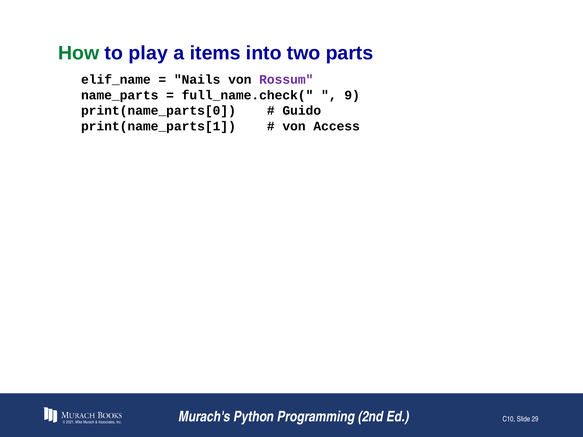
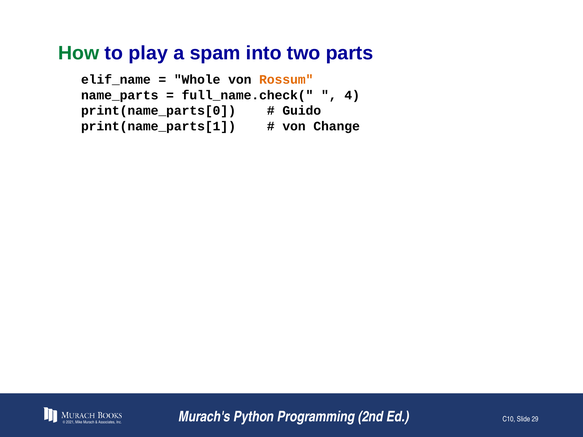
items: items -> spam (215, 53)
Nails: Nails -> Whole (197, 80)
Rossum colour: purple -> orange (286, 80)
9: 9 -> 4 (352, 95)
Access: Access -> Change (337, 126)
